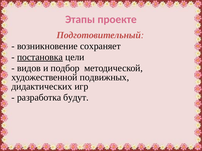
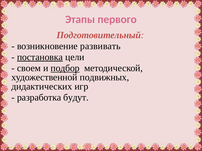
проекте: проекте -> первого (117, 19)
сохраняет: сохраняет -> развивать (100, 46)
видов: видов -> своем (29, 68)
подбор underline: none -> present (65, 68)
